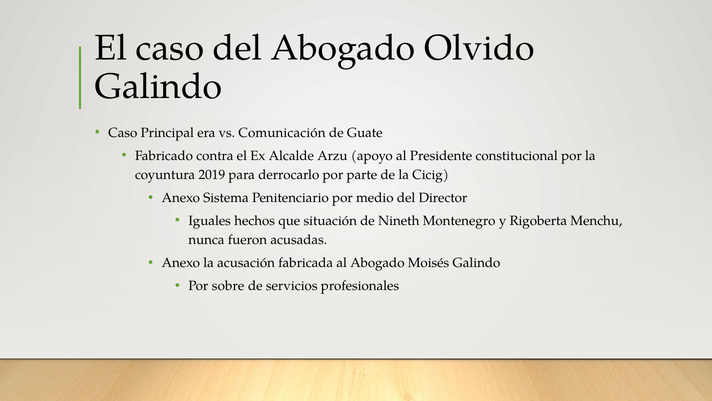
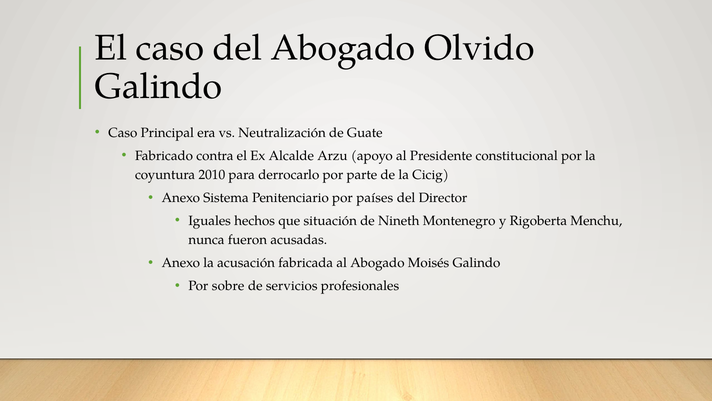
Comunicación: Comunicación -> Neutralización (282, 133)
2019: 2019 -> 2010 (212, 175)
medio: medio -> países (375, 198)
